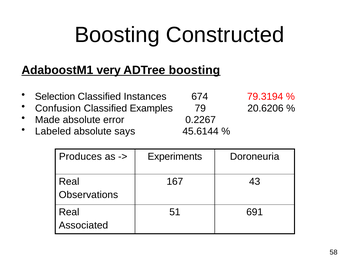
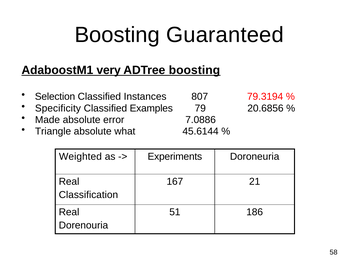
Constructed: Constructed -> Guaranteed (225, 35)
674: 674 -> 807 (200, 96)
Confusion: Confusion -> Specificity (58, 108)
20.6206: 20.6206 -> 20.6856 (265, 108)
0.2267: 0.2267 -> 7.0886 (201, 119)
Labeled: Labeled -> Triangle (53, 131)
says: says -> what (125, 131)
Produces: Produces -> Weighted (80, 156)
43: 43 -> 21 (255, 181)
Observations: Observations -> Classification (88, 194)
691: 691 -> 186 (255, 212)
Associated: Associated -> Dorenouria (83, 225)
